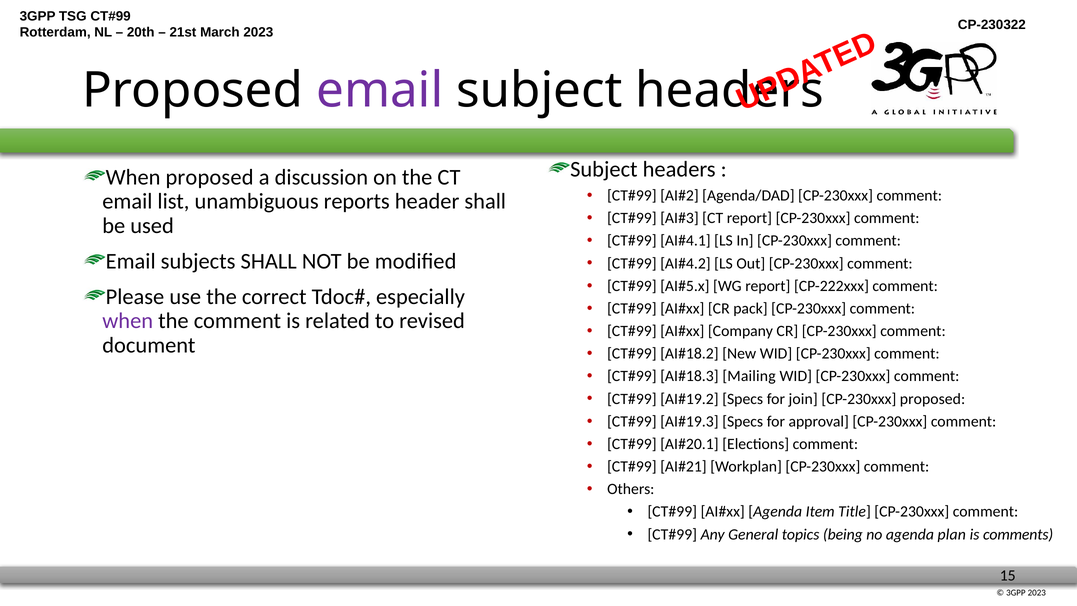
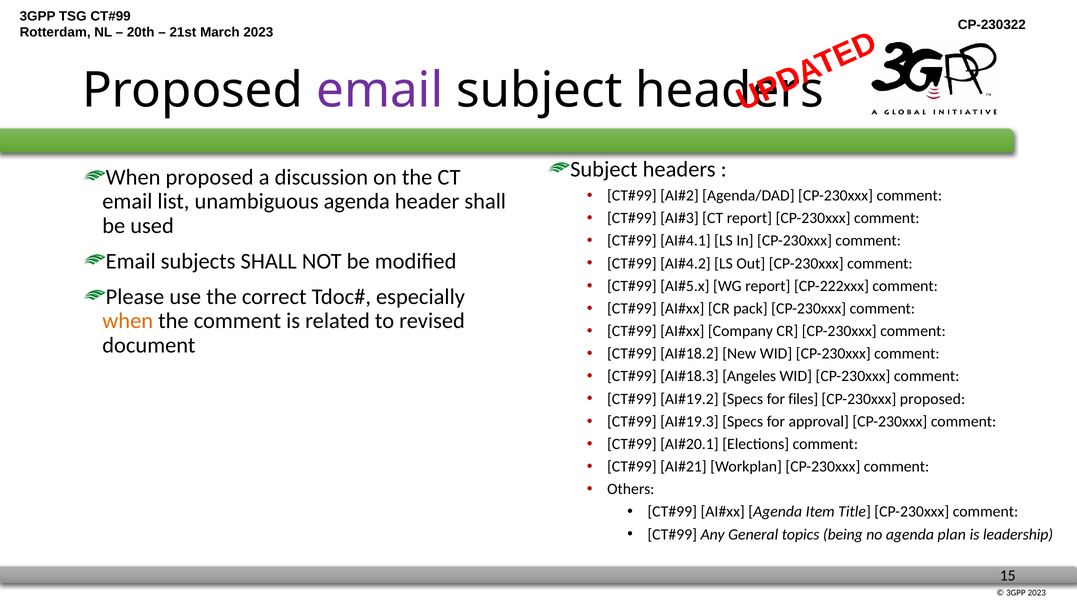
unambiguous reports: reports -> agenda (357, 202)
when colour: purple -> orange (128, 321)
Mailing: Mailing -> Angeles (749, 376)
join: join -> files (803, 399)
comments: comments -> leadership (1018, 534)
